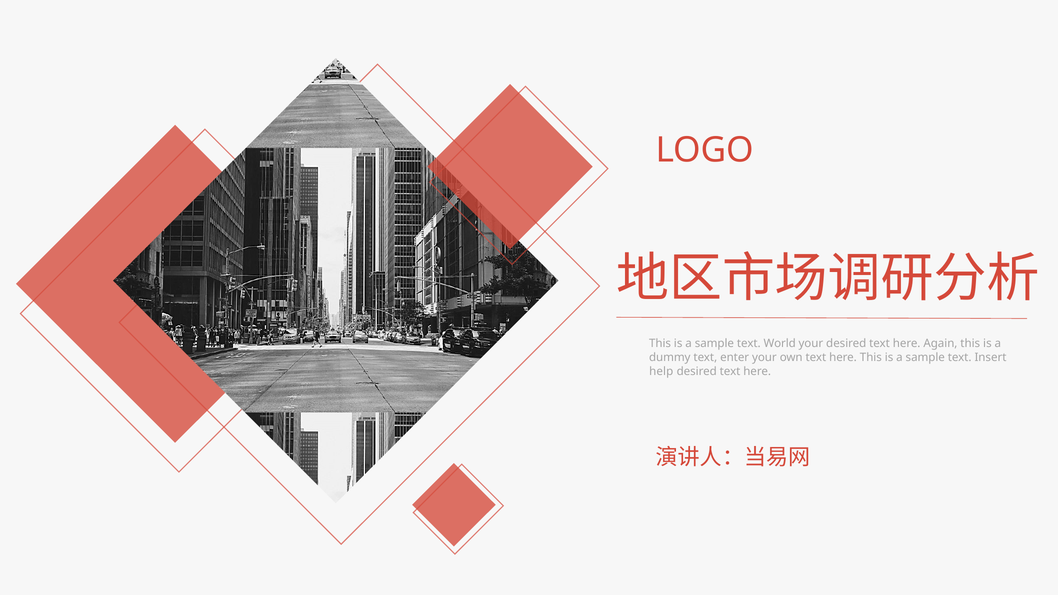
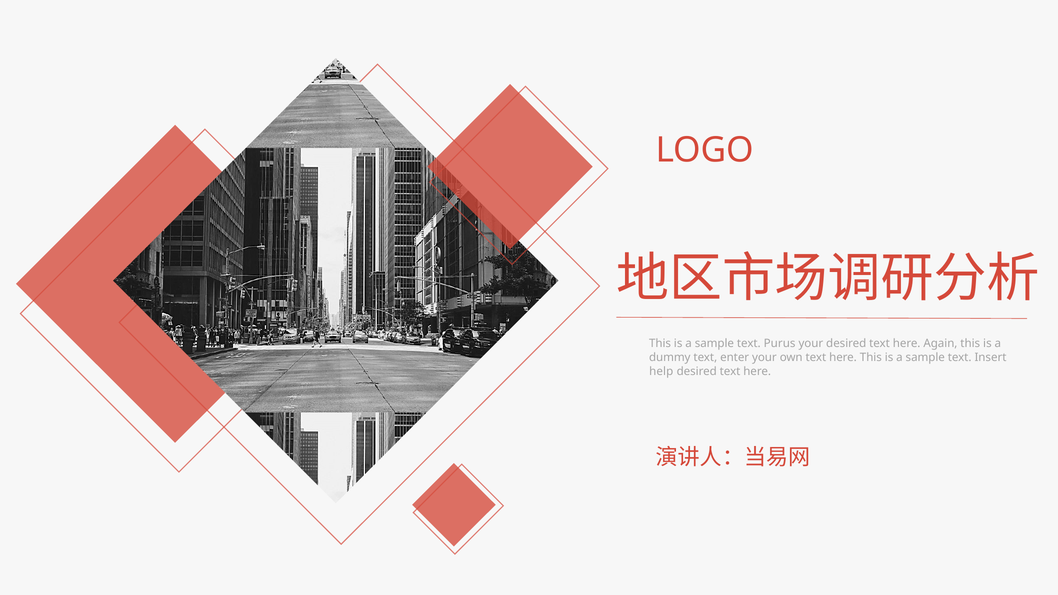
World: World -> Purus (780, 344)
